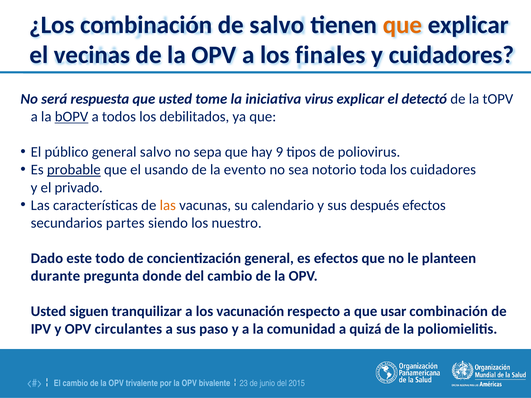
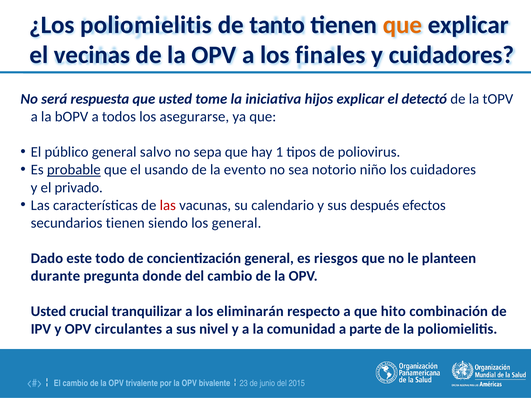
¿Los combinación: combinación -> poliomielitis (146, 25)
de salvo: salvo -> tanto (277, 25)
virus: virus -> hijos (319, 99)
bOPV underline: present -> none (72, 117)
debilitados: debilitados -> asegurarse (194, 117)
9: 9 -> 1 (279, 152)
toda: toda -> niño (373, 170)
las colour: orange -> red (168, 205)
secundarios partes: partes -> tienen (125, 223)
los nuestro: nuestro -> general (237, 223)
es efectos: efectos -> riesgos (336, 258)
siguen: siguen -> crucial (89, 312)
vacunación: vacunación -> eliminarán (250, 312)
usar: usar -> hito (393, 312)
paso: paso -> nivel (214, 329)
quizá: quizá -> parte (365, 329)
